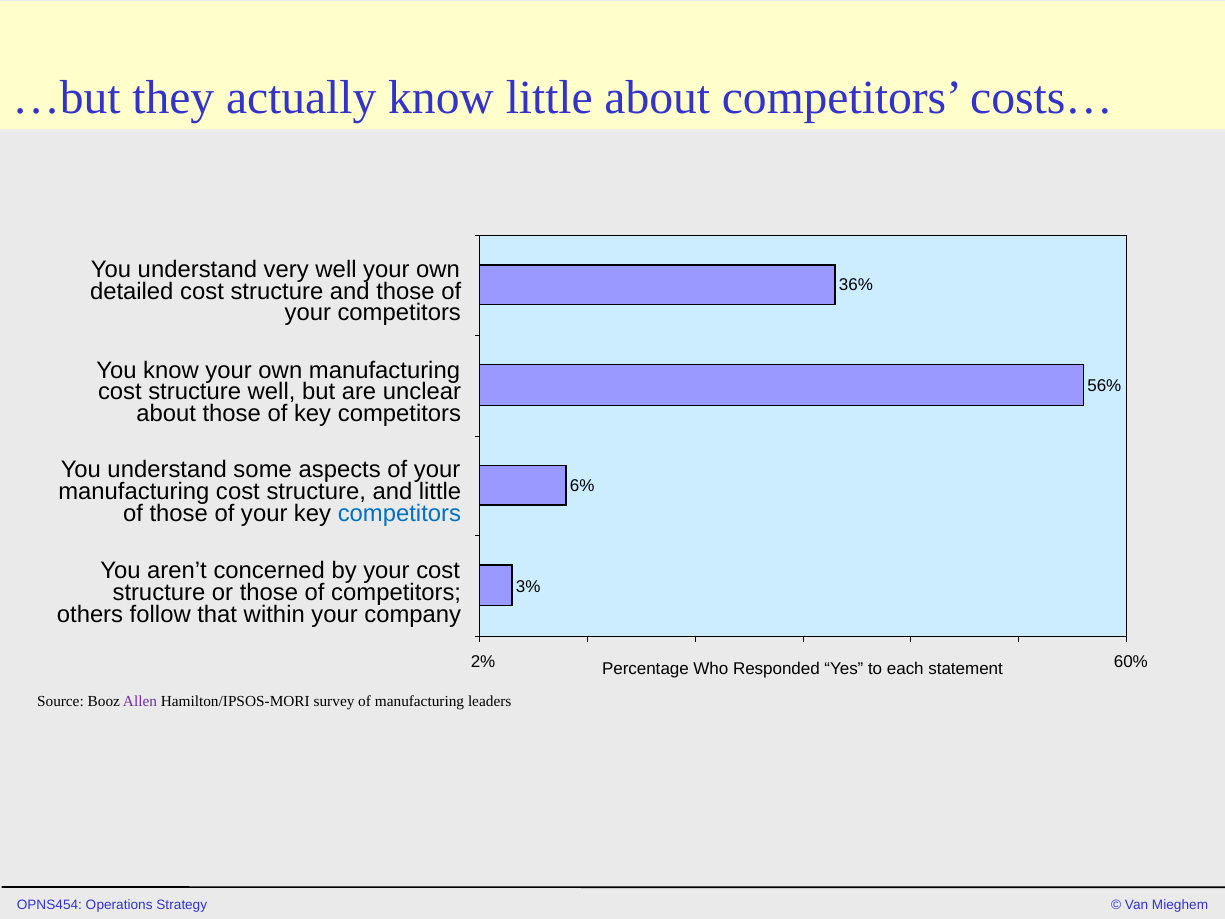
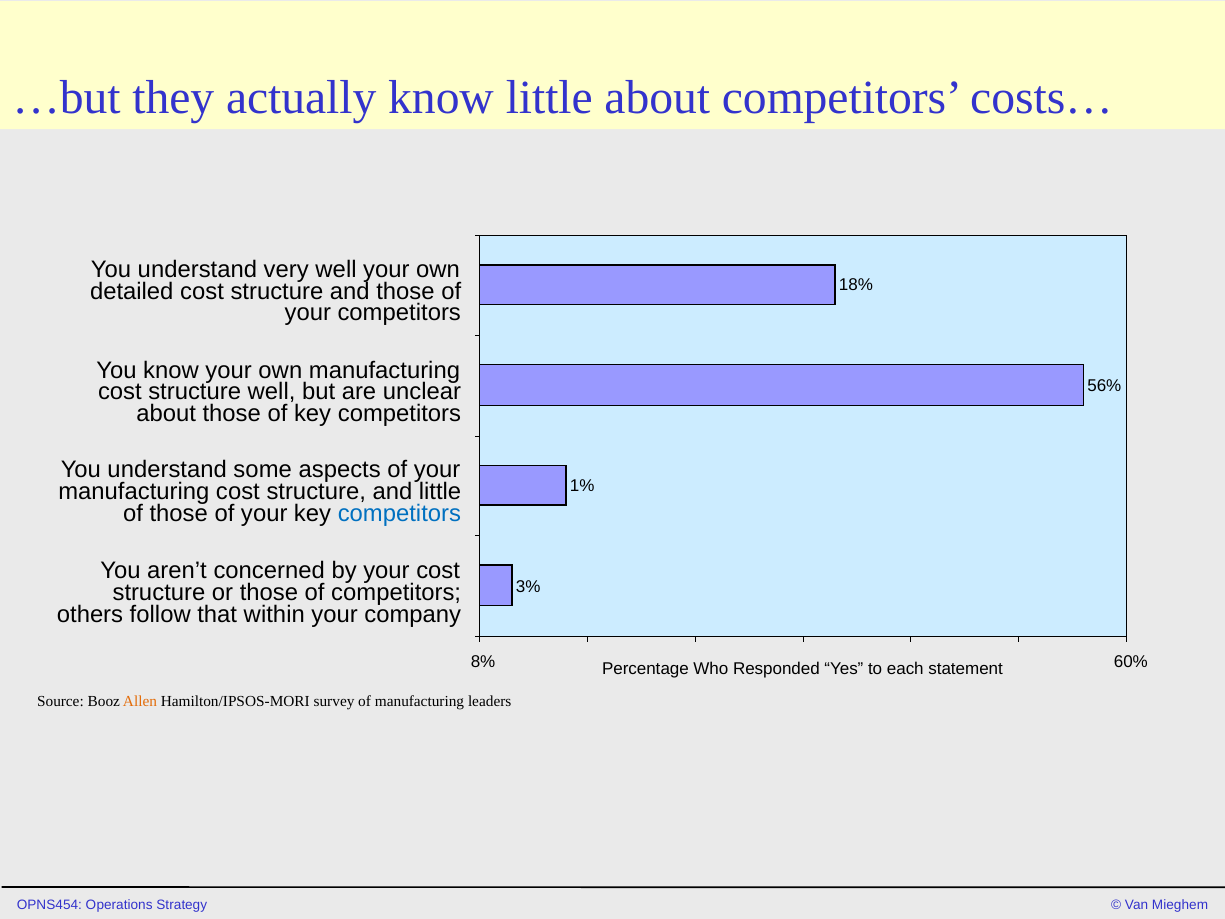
36%: 36% -> 18% (856, 285)
6%: 6% -> 1% (582, 486)
2%: 2% -> 8% (483, 662)
Allen colour: purple -> orange (140, 702)
